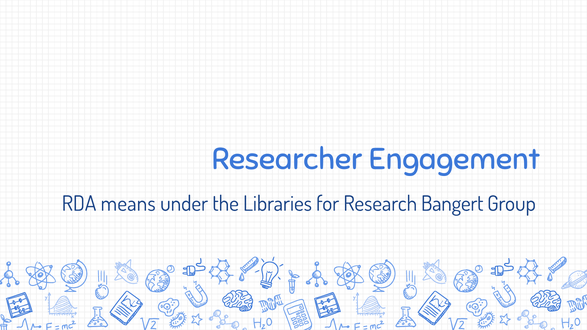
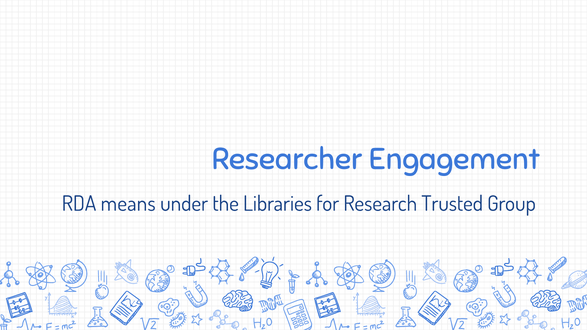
Bangert: Bangert -> Trusted (452, 204)
